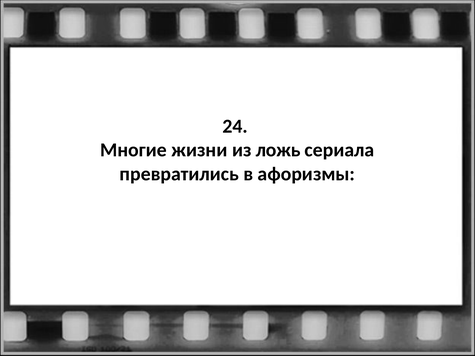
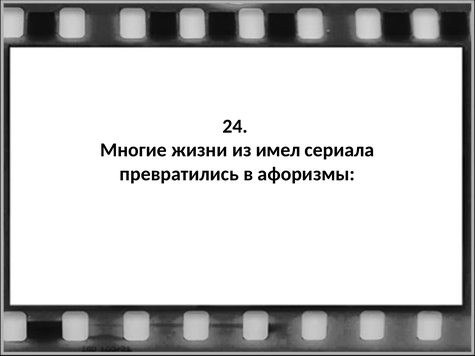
ложь: ложь -> имел (278, 150)
